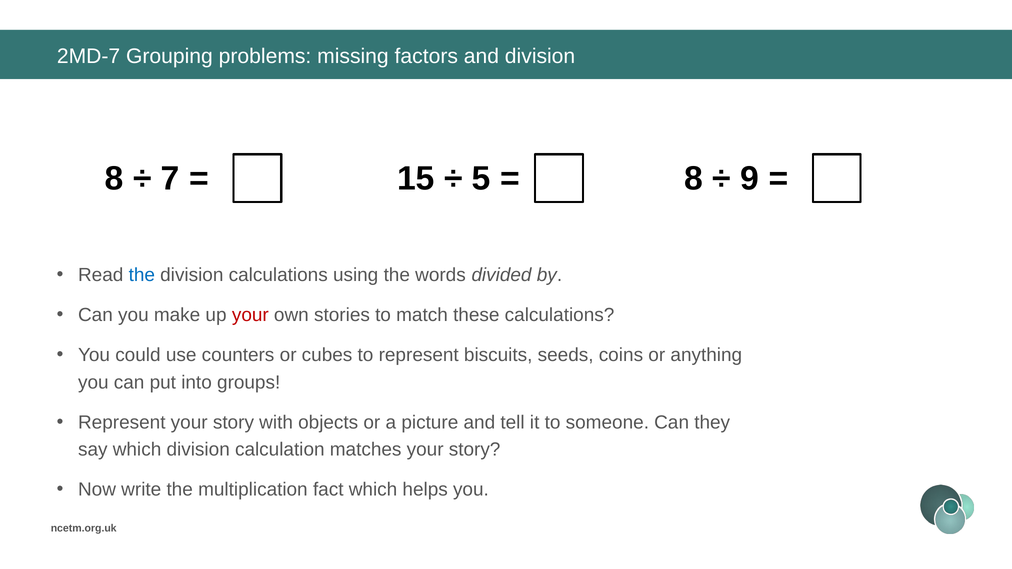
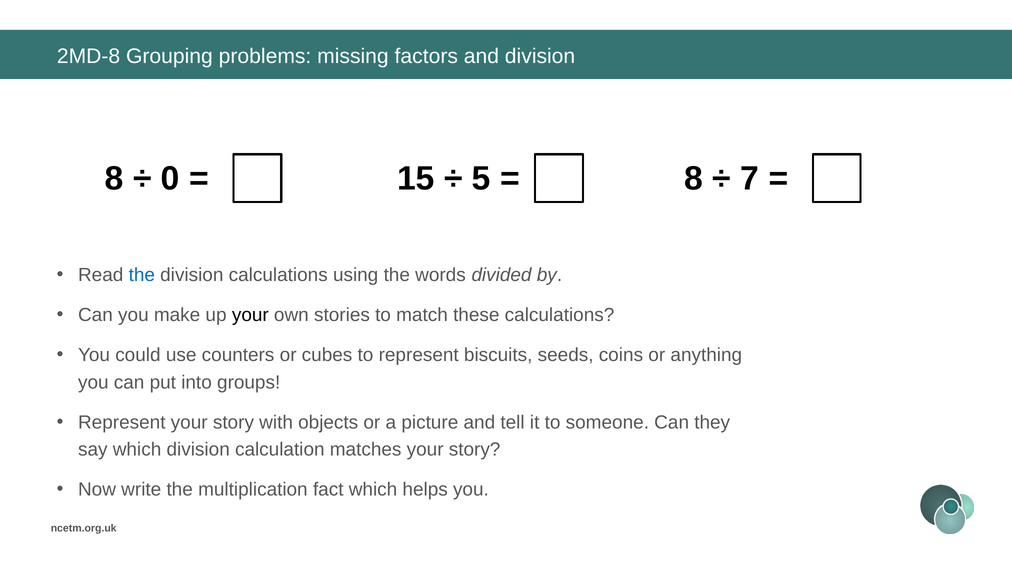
2MD-7: 2MD-7 -> 2MD-8 (89, 56)
7: 7 -> 0 (170, 179)
9: 9 -> 7 (750, 179)
your colour: red -> black (250, 315)
